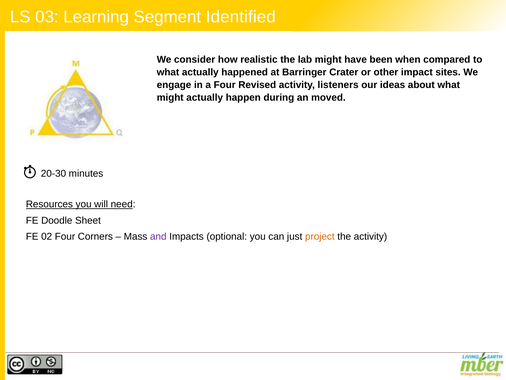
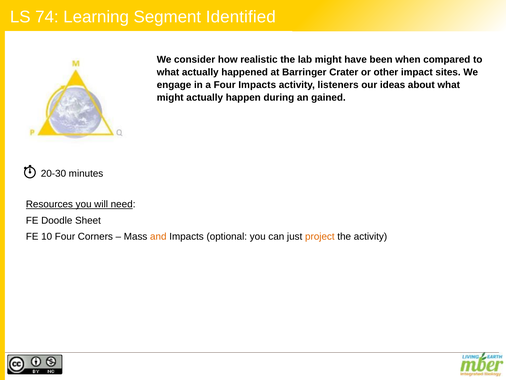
03: 03 -> 74 (47, 17)
Four Revised: Revised -> Impacts (257, 85)
moved: moved -> gained (328, 98)
02: 02 -> 10 (47, 236)
and colour: purple -> orange (158, 236)
